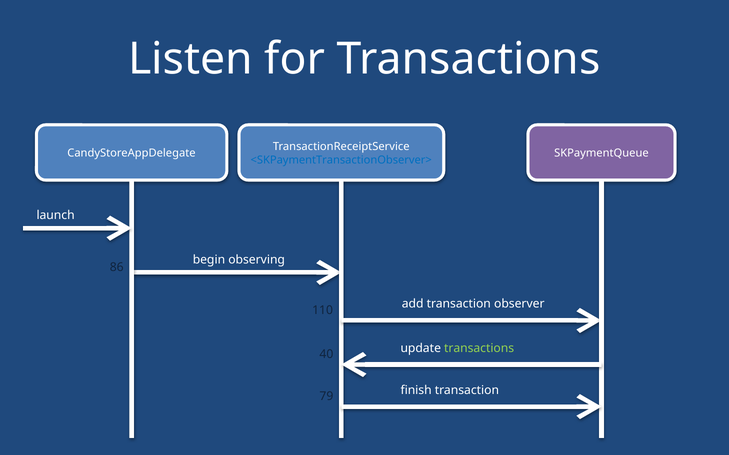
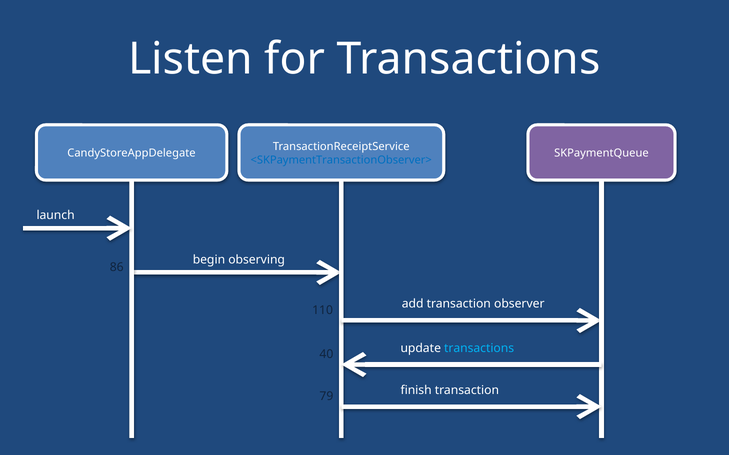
transactions colour: light green -> light blue (479, 348)
